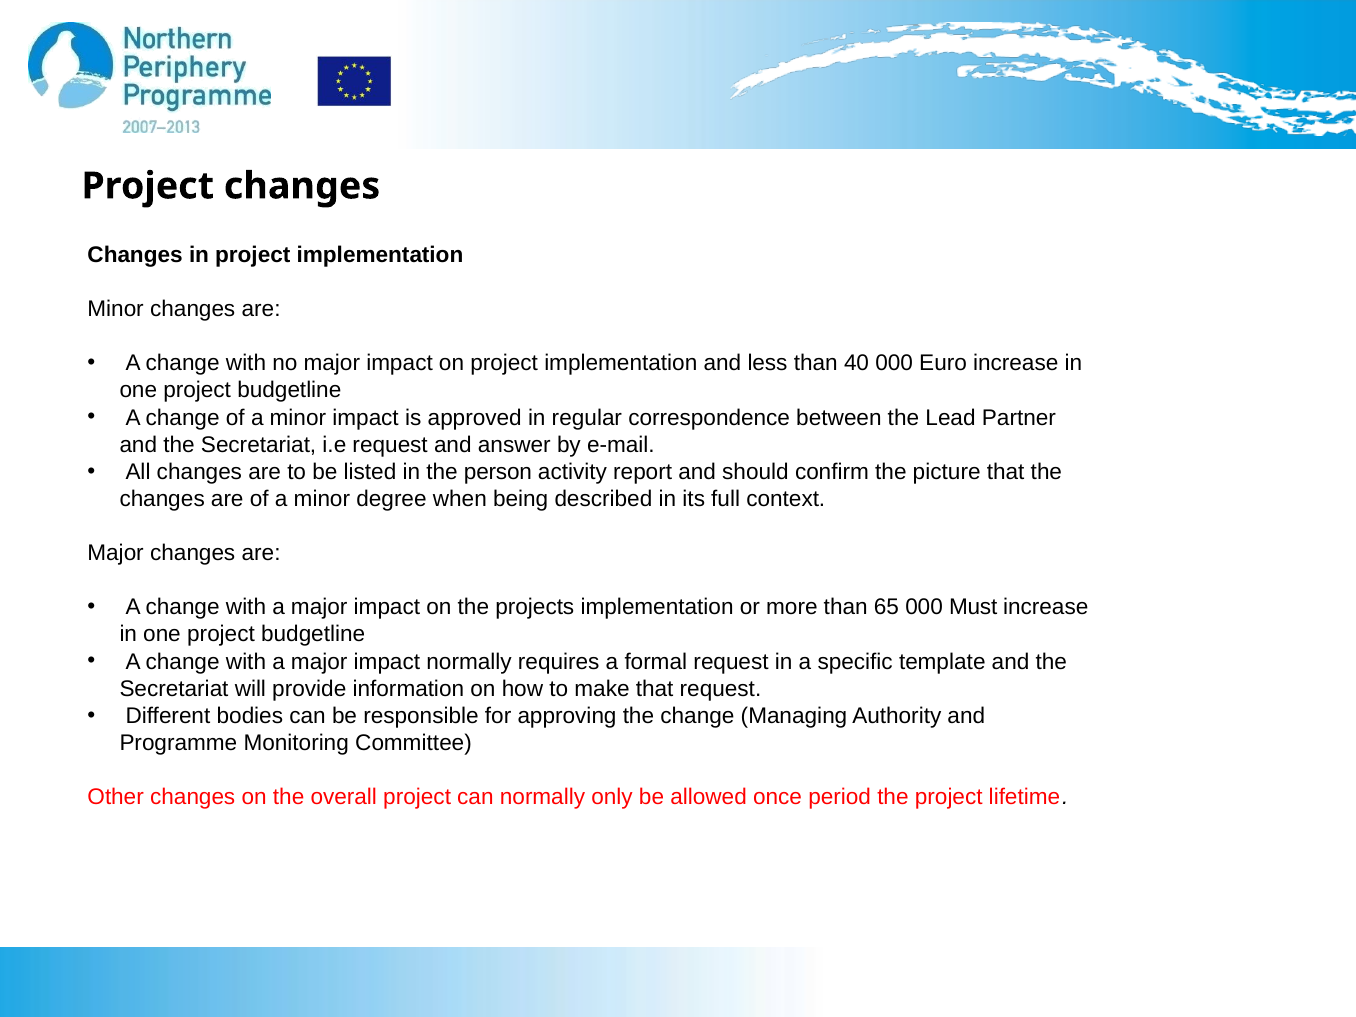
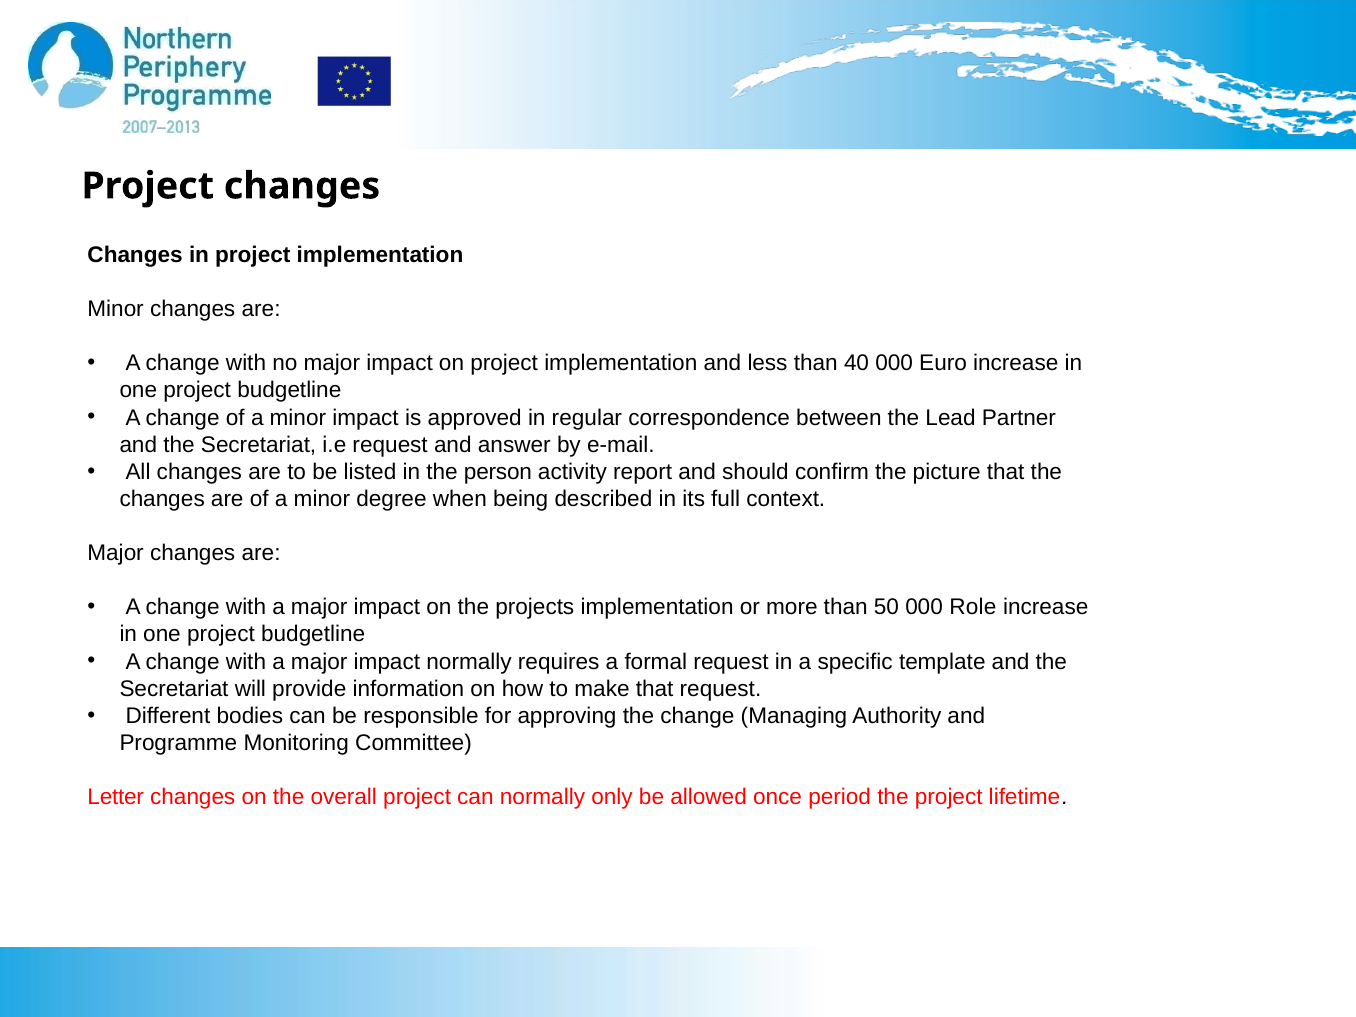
65: 65 -> 50 (886, 607)
Must: Must -> Role (973, 607)
Other: Other -> Letter (116, 797)
